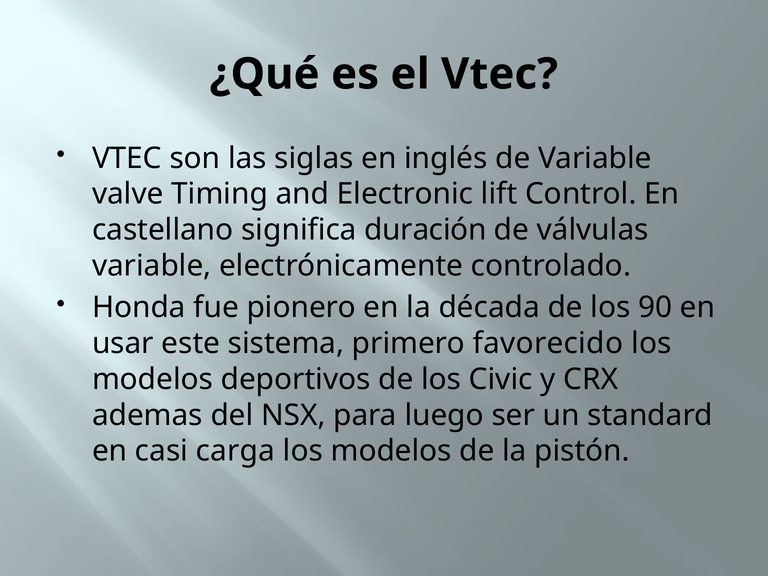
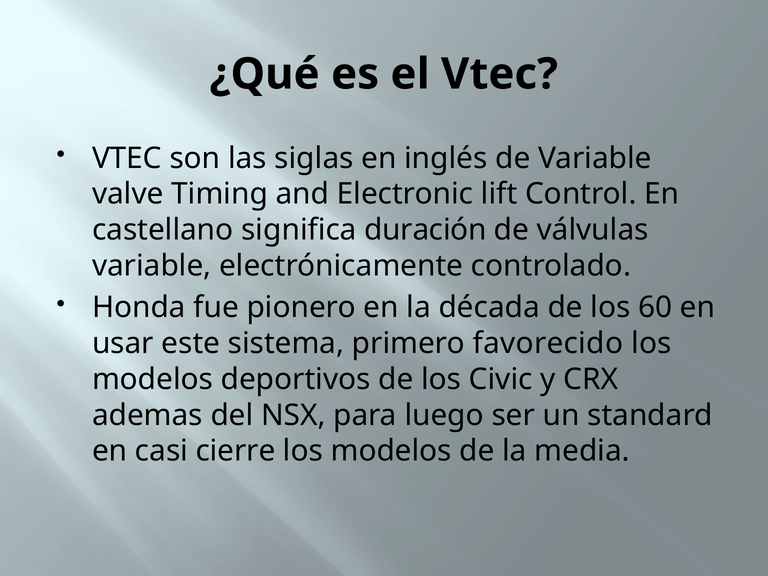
90: 90 -> 60 (655, 308)
carga: carga -> cierre (236, 451)
pistón: pistón -> media (582, 451)
